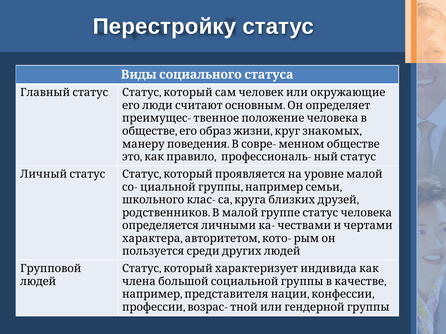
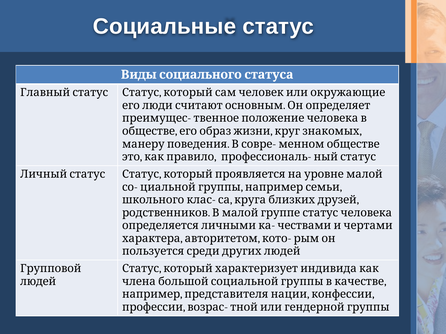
Перестройку: Перестройку -> Социальные (164, 26)
